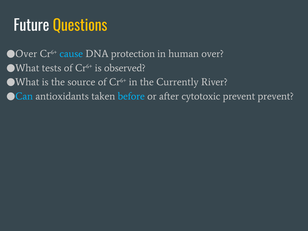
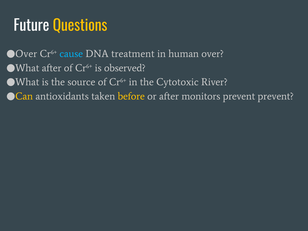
protection: protection -> treatment (133, 54)
What tests: tests -> after (52, 68)
Currently: Currently -> Cytotoxic (177, 82)
Can colour: light blue -> yellow (24, 96)
before colour: light blue -> yellow (131, 96)
cytotoxic: cytotoxic -> monitors (201, 96)
